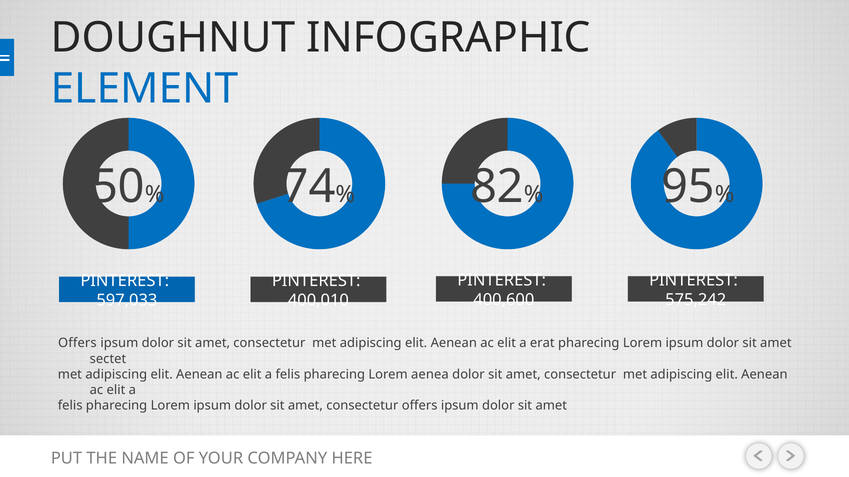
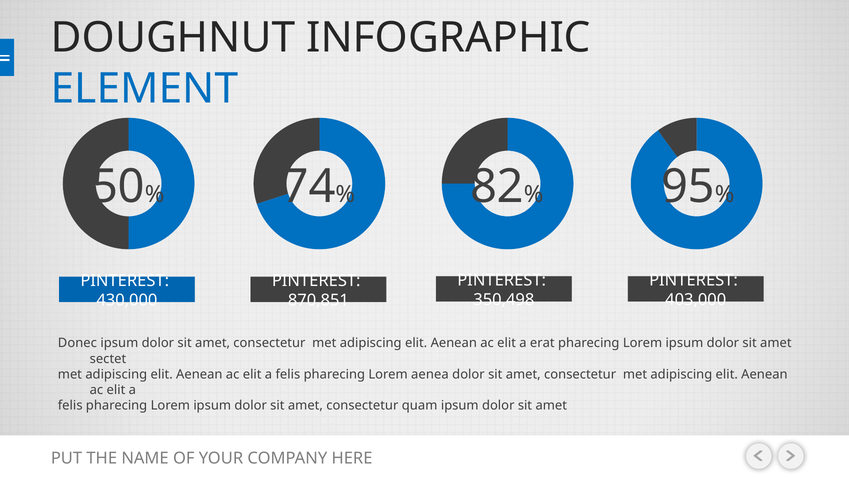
400,600: 400,600 -> 350,498 (504, 300)
575,242: 575,242 -> 403,000 (696, 300)
597,033: 597,033 -> 430,000 (127, 301)
400,010: 400,010 -> 870,851 (318, 301)
Offers: Offers -> Donec (77, 344)
consectetur offers: offers -> quam (420, 406)
